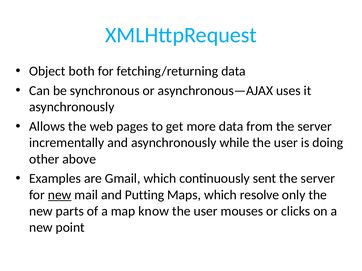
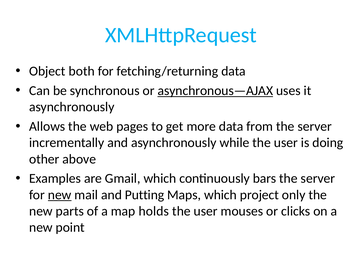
asynchronous—AJAX underline: none -> present (215, 91)
sent: sent -> bars (265, 179)
resolve: resolve -> project (259, 195)
know: know -> holds (154, 211)
